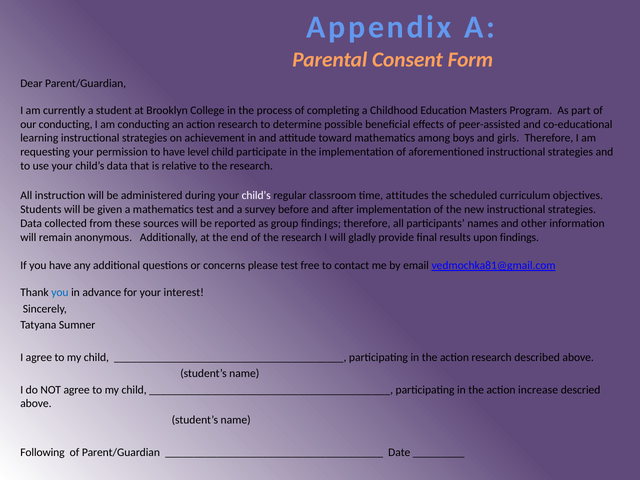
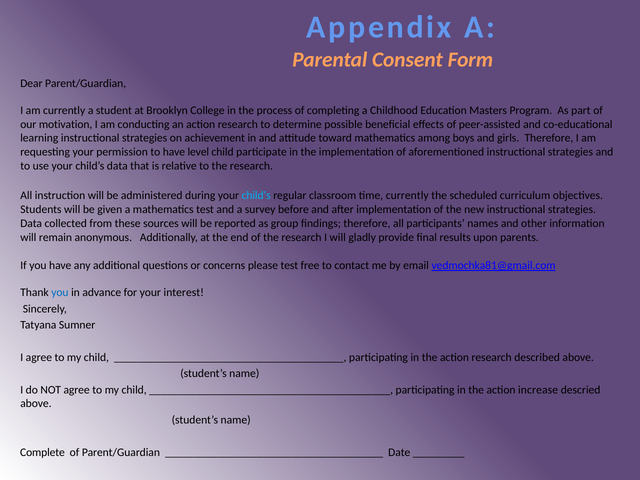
our conducting: conducting -> motivation (66, 124)
child’s colour: white -> light blue (256, 196)
time attitudes: attitudes -> currently (407, 196)
upon findings: findings -> parents (519, 237)
Following: Following -> Complete (42, 452)
